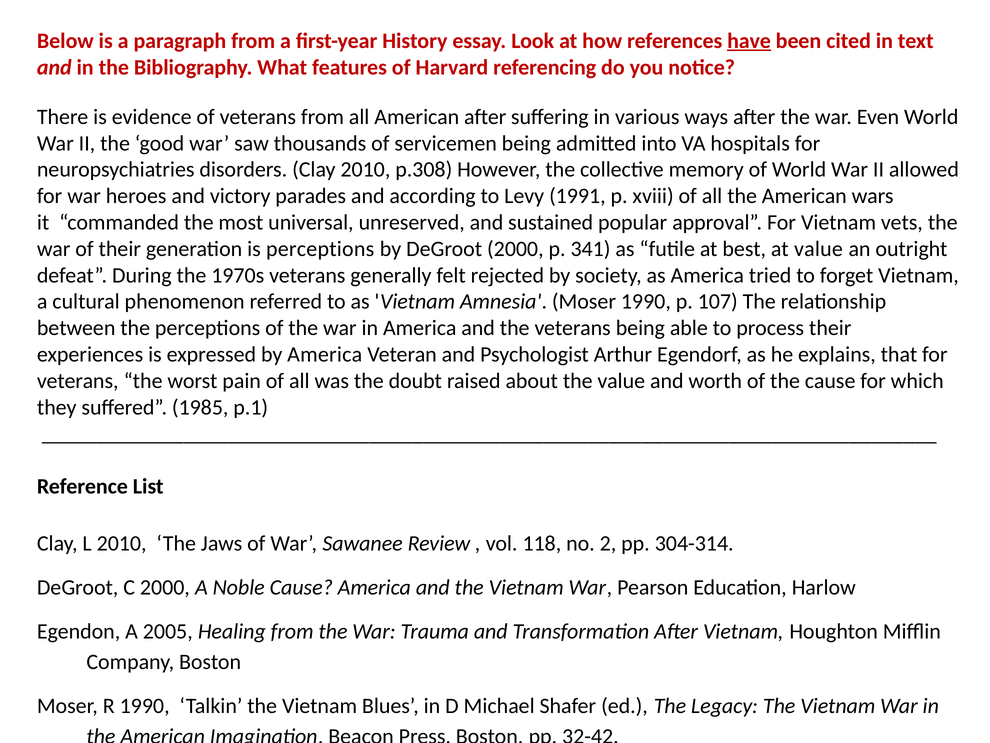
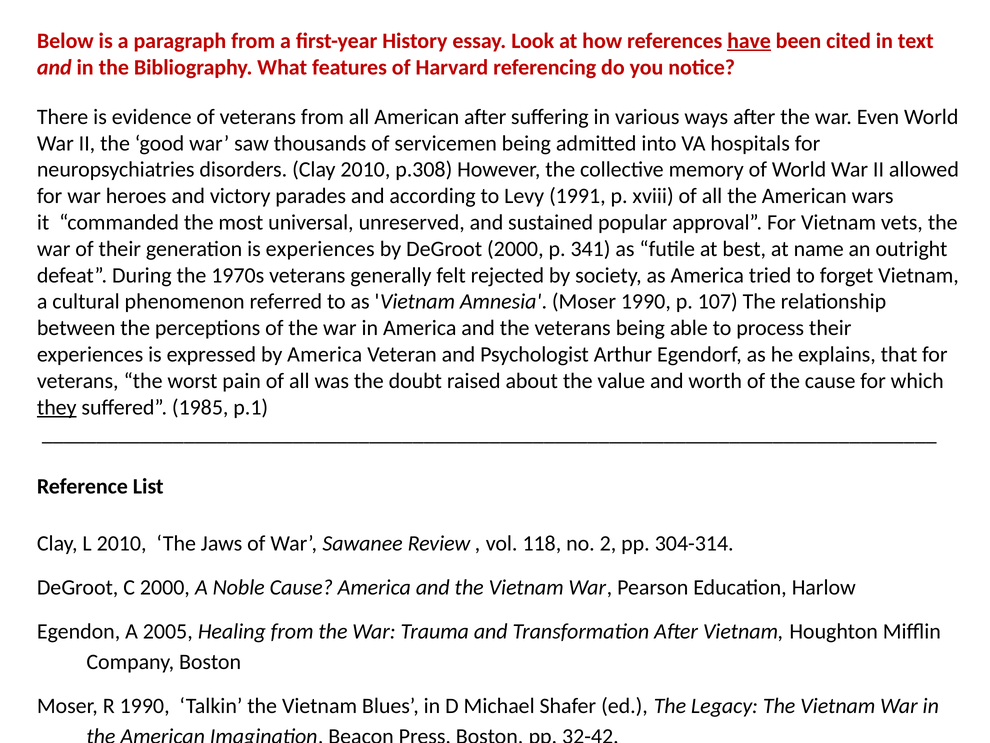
is perceptions: perceptions -> experiences (320, 249)
at value: value -> name (819, 249)
they underline: none -> present (57, 407)
